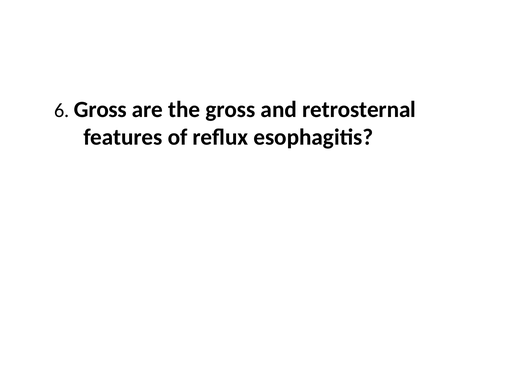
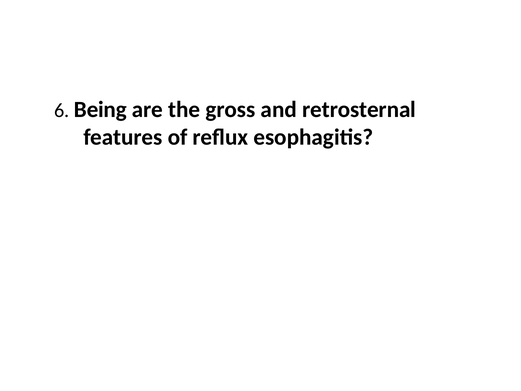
6 Gross: Gross -> Being (100, 109)
